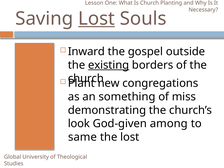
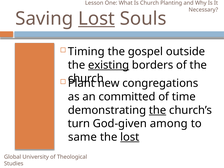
Inward: Inward -> Timing (86, 52)
something: something -> committed (127, 97)
miss: miss -> time (184, 97)
the underline: none -> present (158, 110)
look: look -> turn (79, 124)
lost underline: none -> present (130, 137)
